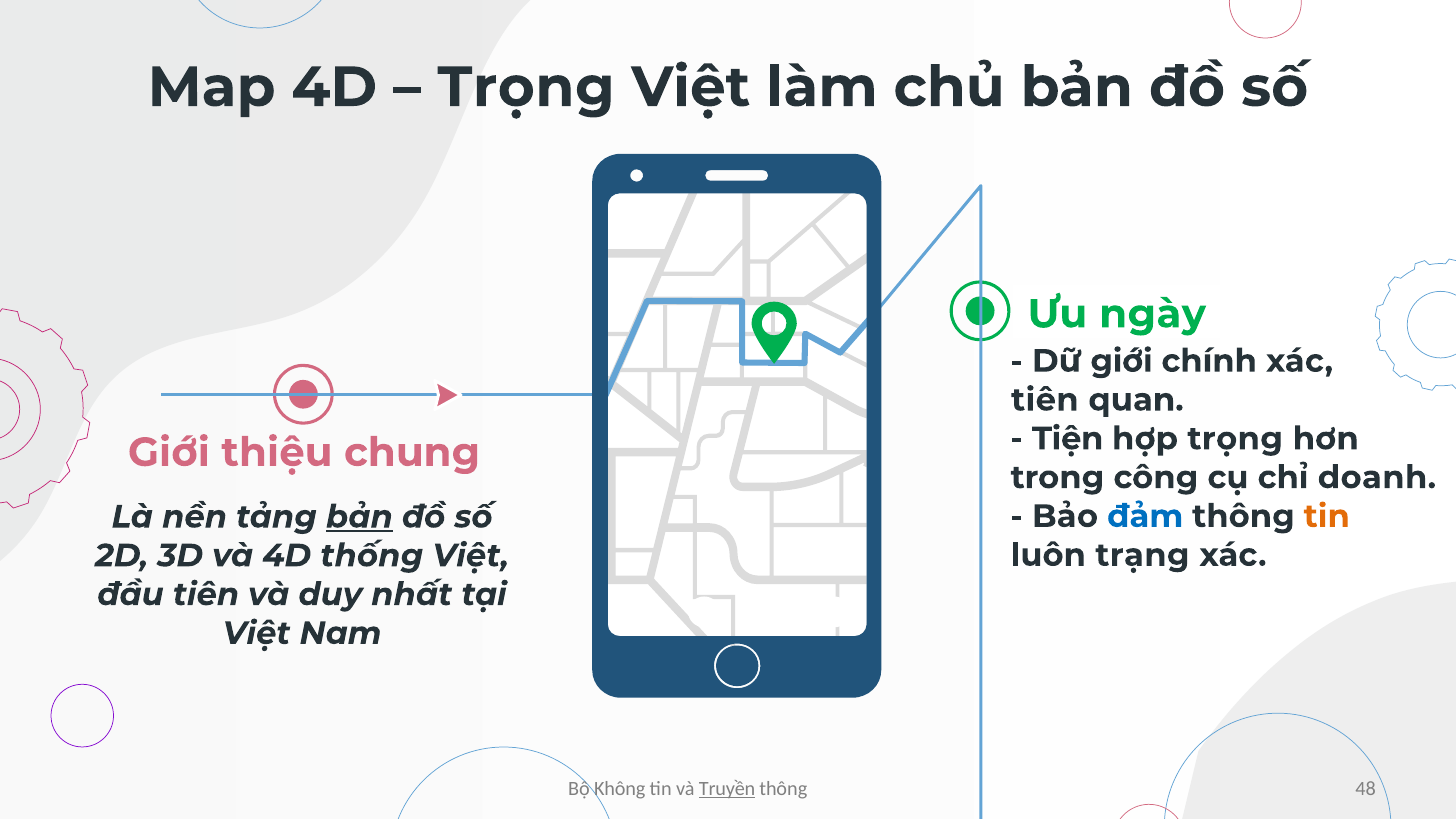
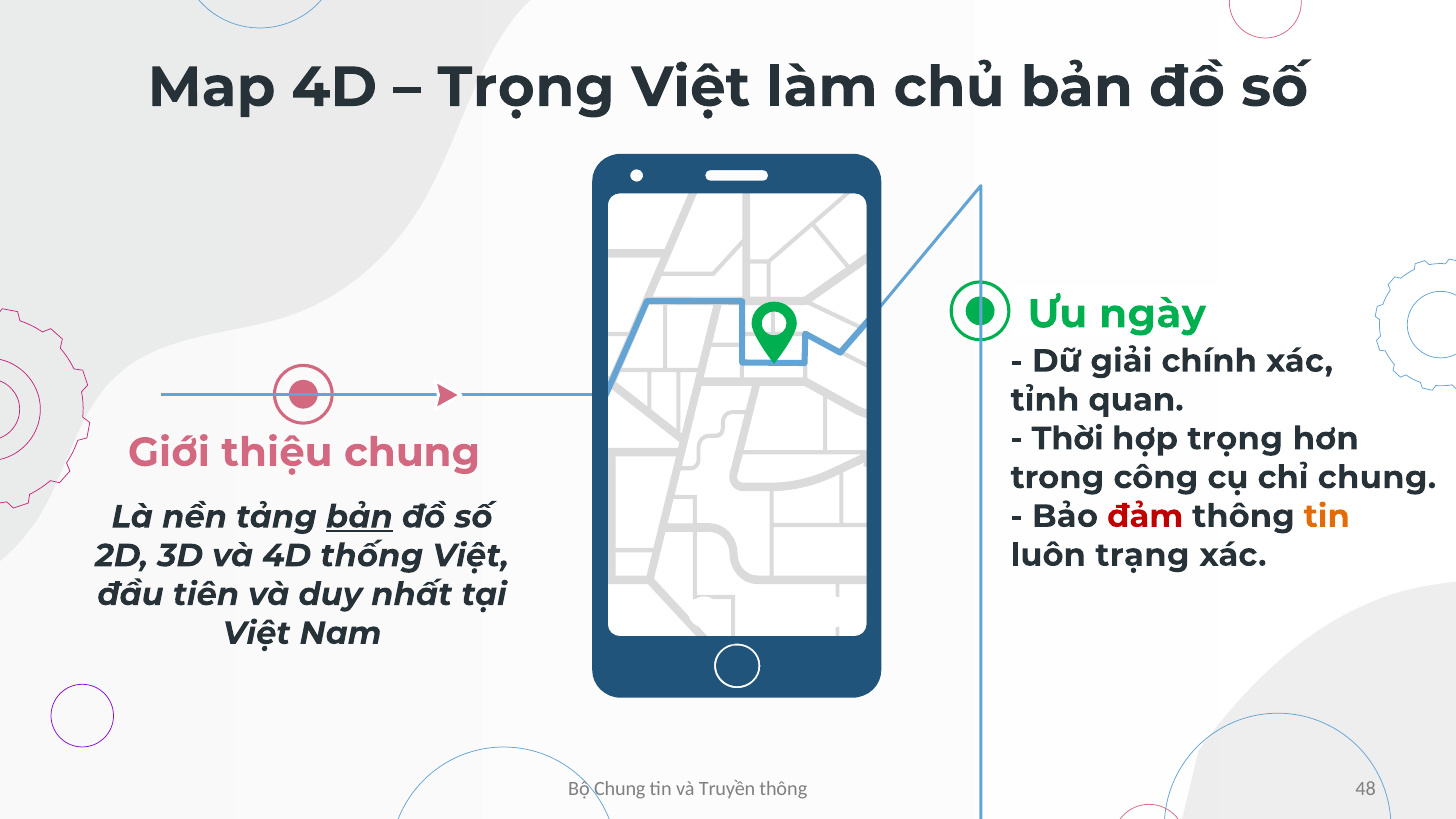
Dữ giới: giới -> giải (1121, 361)
tiên: tiên -> tỉnh (1045, 400)
Tiện: Tiện -> Thời (1068, 439)
chỉ doanh: doanh -> chung (1377, 477)
đảm colour: blue -> red (1145, 516)
Bộ Không: Không -> Chung (620, 789)
Truyền underline: present -> none (727, 789)
